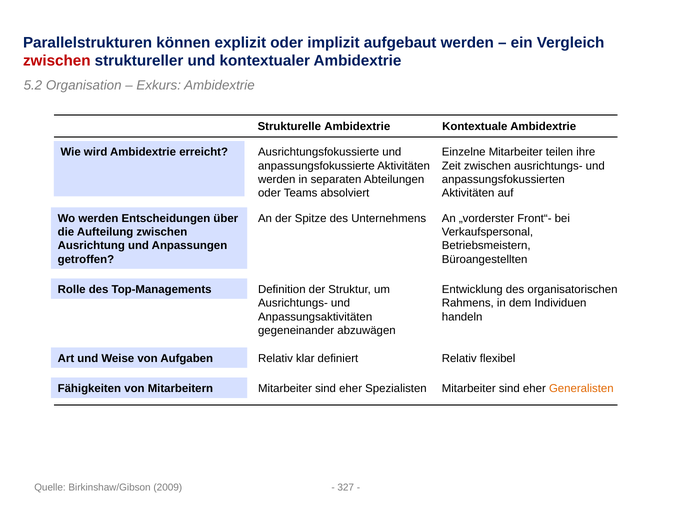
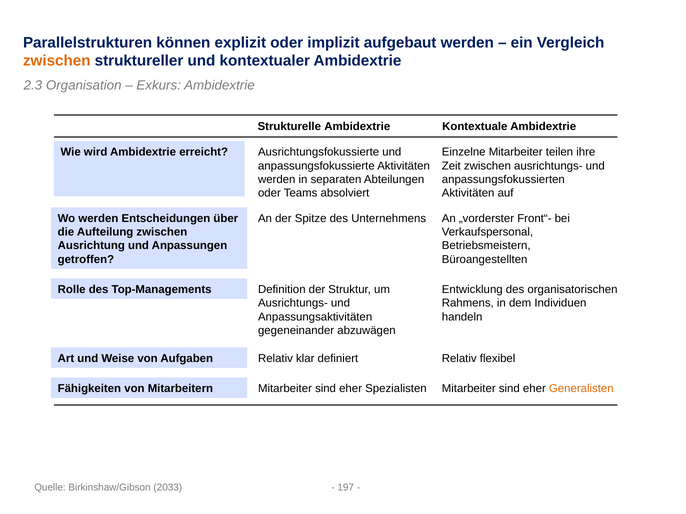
zwischen colour: red -> orange (57, 61)
5.2: 5.2 -> 2.3 (33, 85)
2009: 2009 -> 2033 (168, 488)
327: 327 -> 197 (346, 488)
